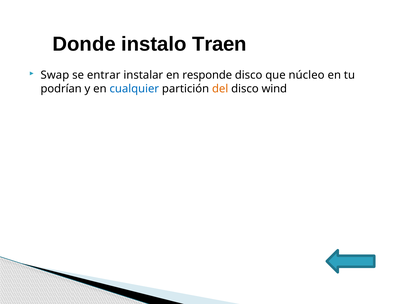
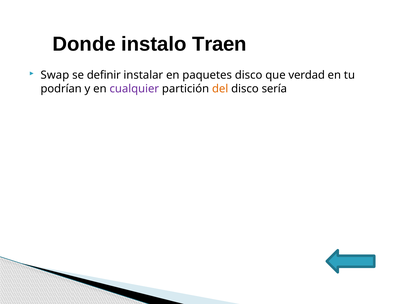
entrar: entrar -> definir (104, 75)
responde: responde -> paquetes (207, 75)
núcleo: núcleo -> verdad (307, 75)
cualquier colour: blue -> purple (134, 89)
wind: wind -> sería (274, 89)
